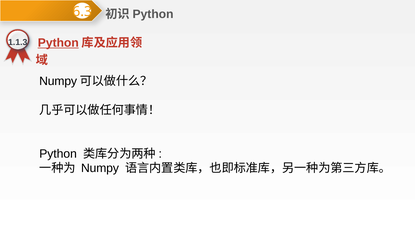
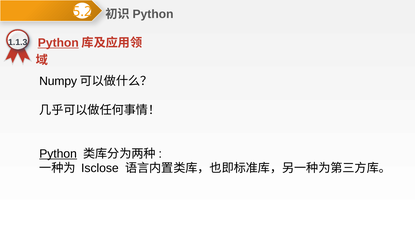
6.3: 6.3 -> 5.2 (82, 12)
Python underline: none -> present (58, 154)
Numpy: Numpy -> Isclose (100, 169)
